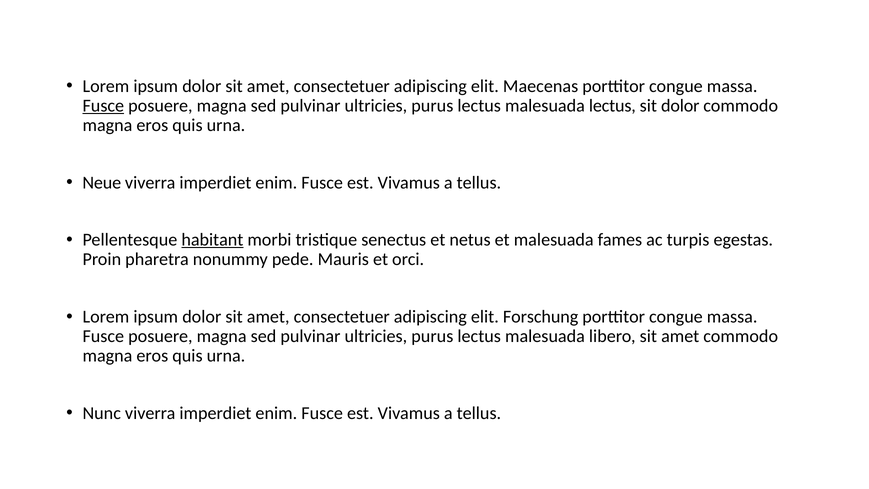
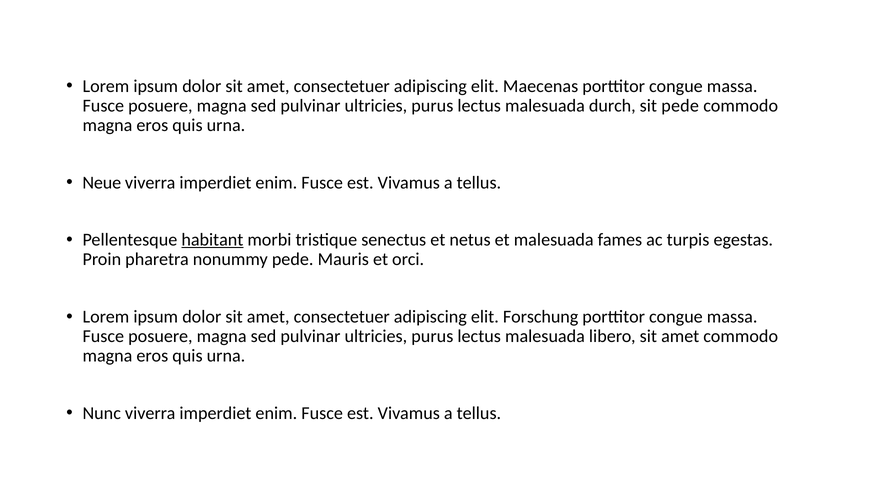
Fusce underline: present -> none (103, 106)
malesuada lectus: lectus -> durch (612, 106)
sit dolor: dolor -> pede (680, 106)
